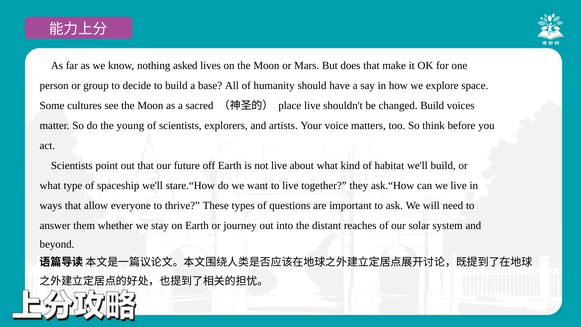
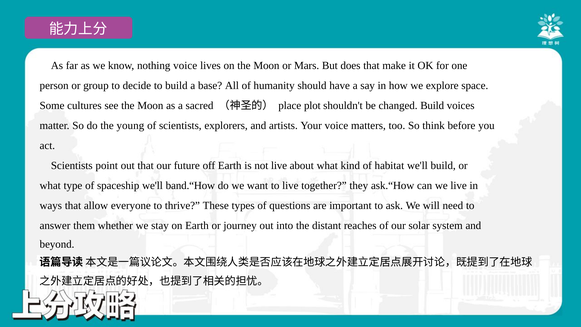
nothing asked: asked -> voice (185, 66)
place live: live -> plot (312, 106)
stare.“How: stare.“How -> band.“How (190, 185)
